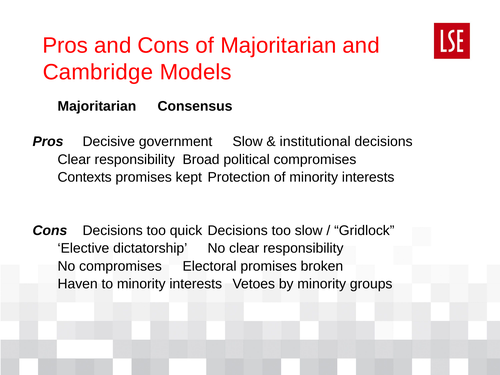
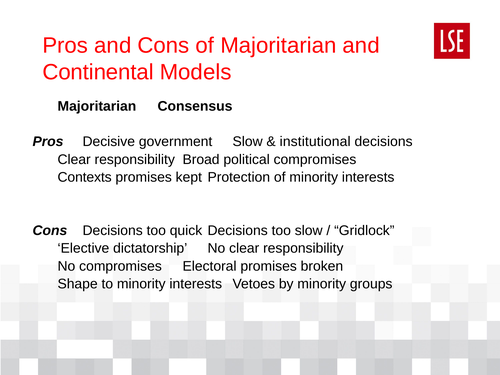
Cambridge: Cambridge -> Continental (98, 72)
Haven: Haven -> Shape (78, 284)
